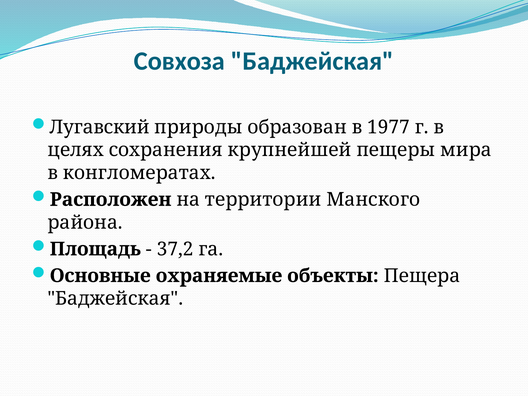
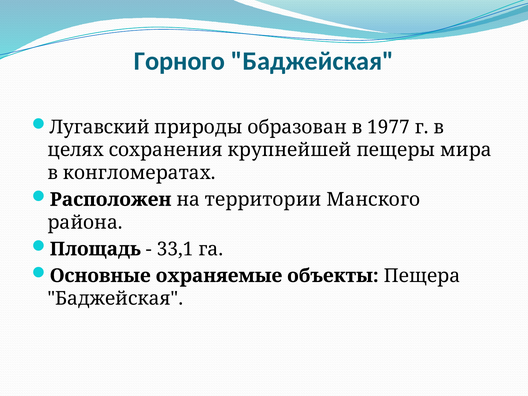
Совхоза: Совхоза -> Горного (179, 61)
37,2: 37,2 -> 33,1 (175, 249)
